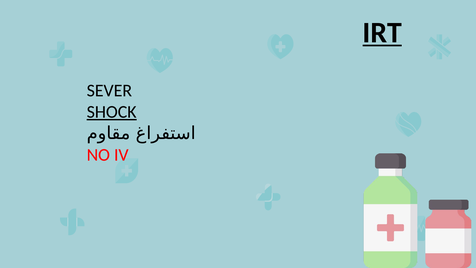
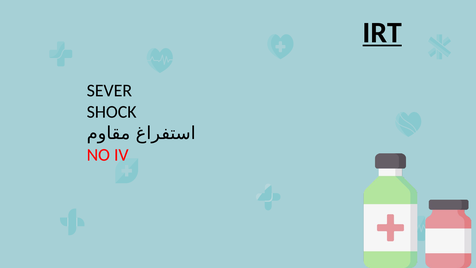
SHOCK underline: present -> none (112, 112)
